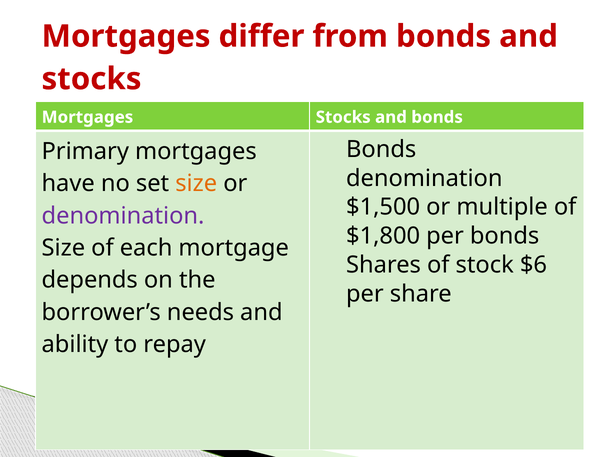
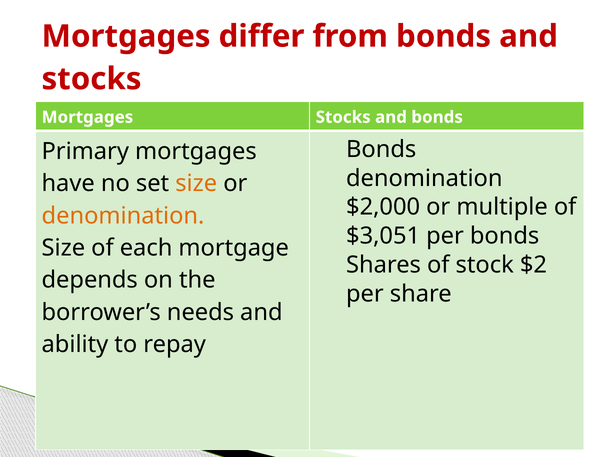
$1,500: $1,500 -> $2,000 (383, 207)
denomination colour: purple -> orange (123, 216)
$1,800: $1,800 -> $3,051 (383, 236)
$6: $6 -> $2 (533, 265)
